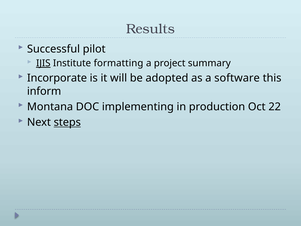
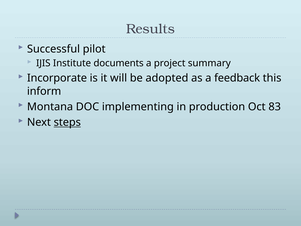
IJIS underline: present -> none (43, 63)
formatting: formatting -> documents (119, 63)
software: software -> feedback (237, 78)
22: 22 -> 83 (275, 107)
